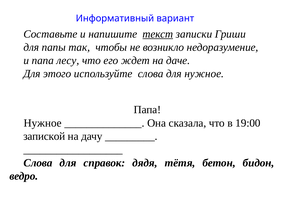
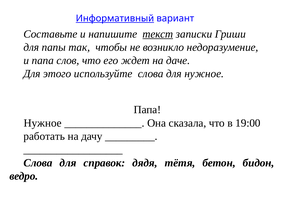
Информативный underline: none -> present (115, 18)
лесу: лесу -> слов (68, 60)
запиской: запиской -> работать (44, 136)
